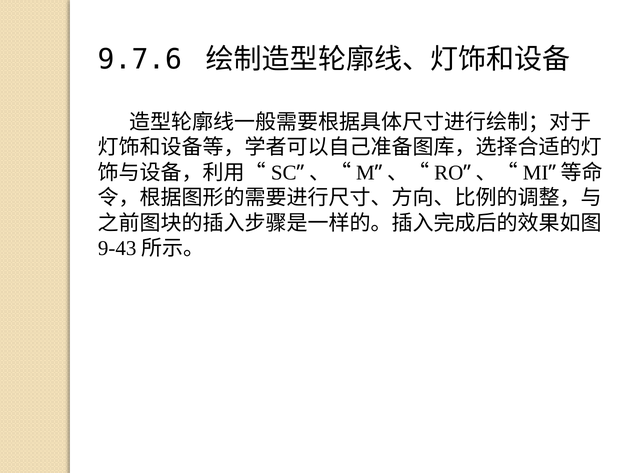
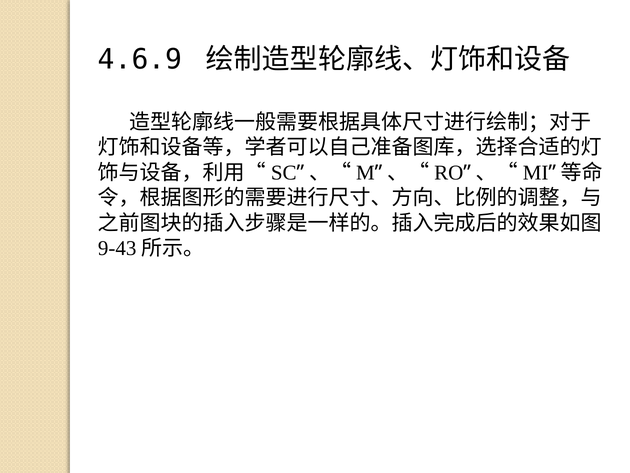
9.7.6: 9.7.6 -> 4.6.9 (140, 60)
